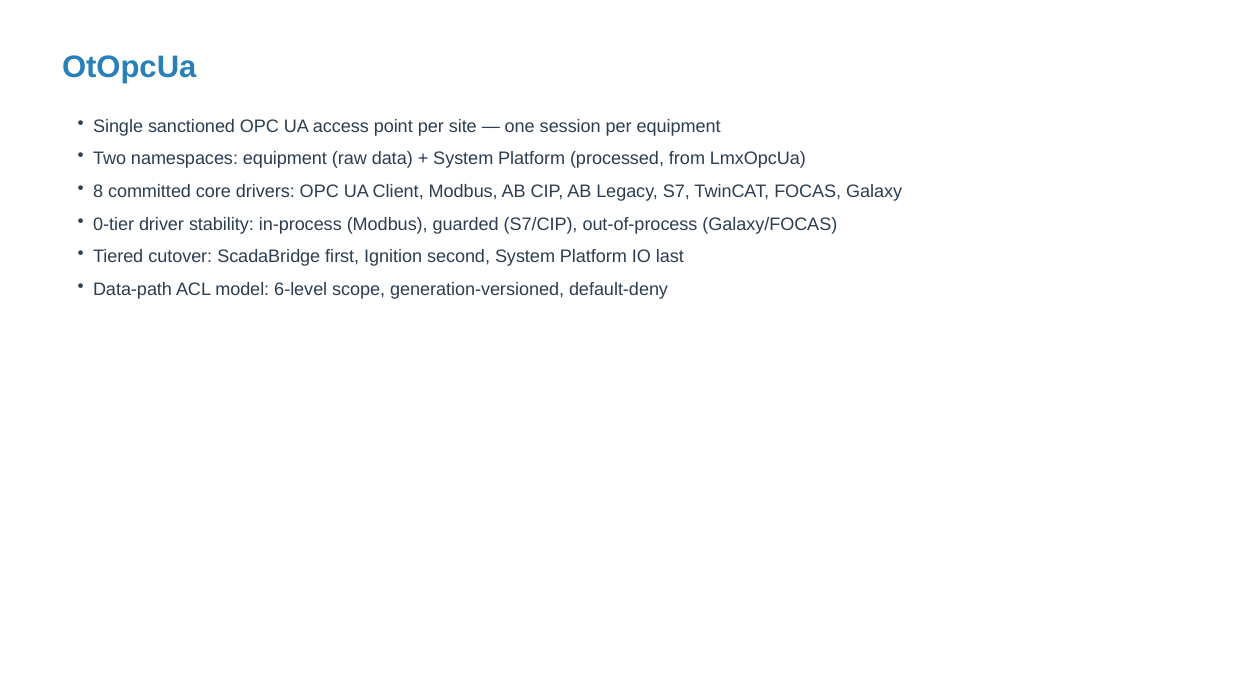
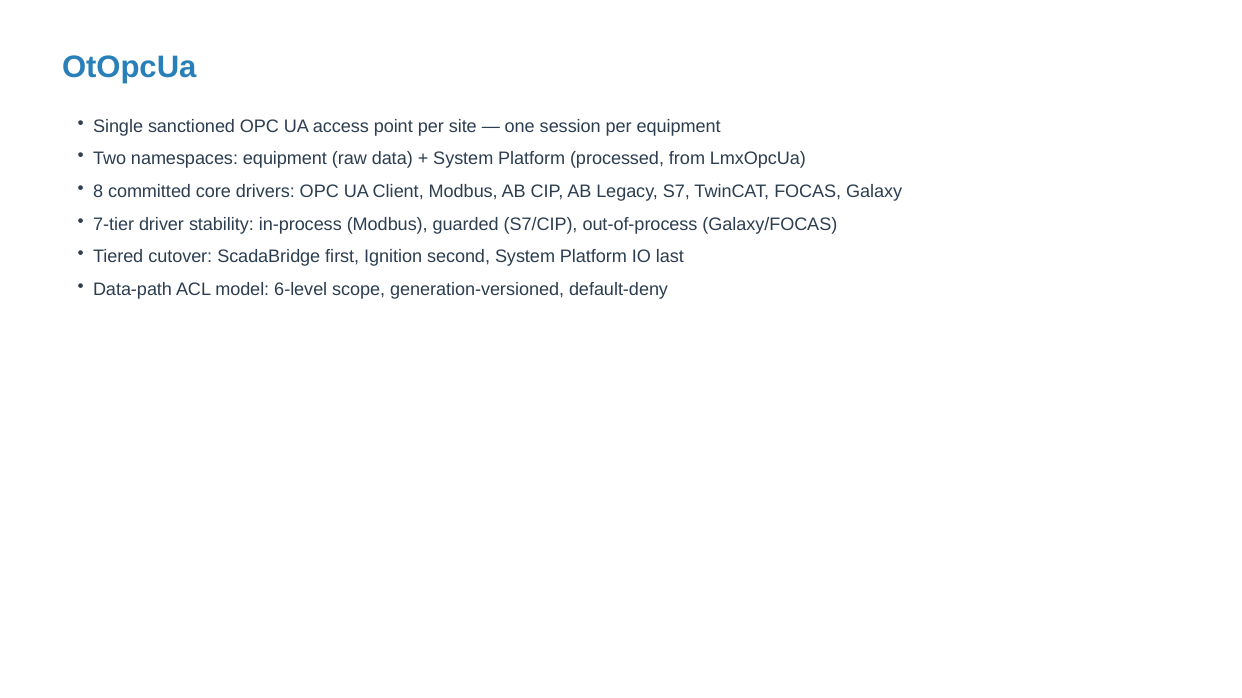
0-tier: 0-tier -> 7-tier (114, 224)
